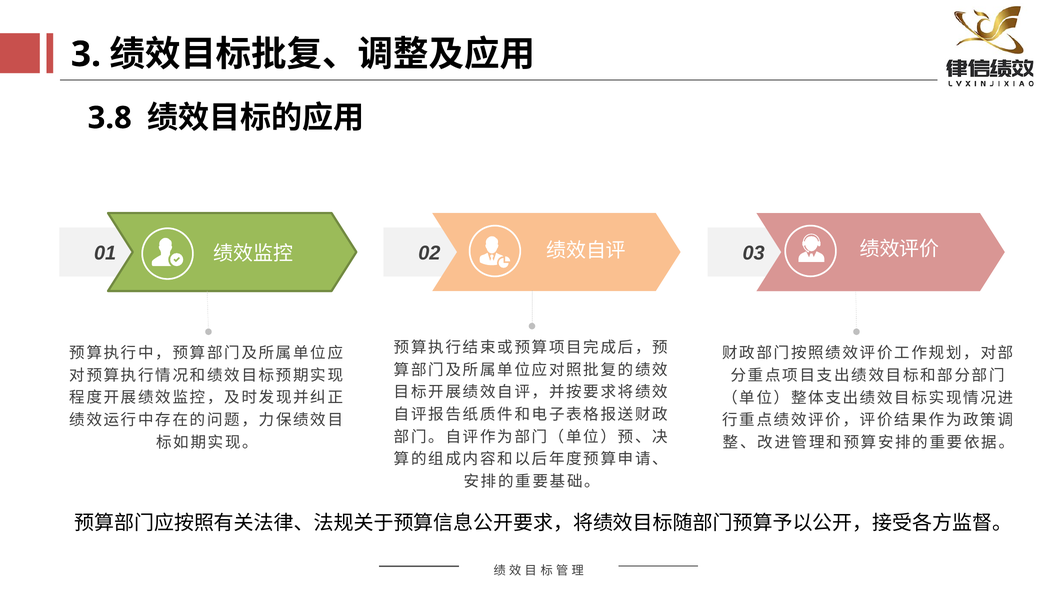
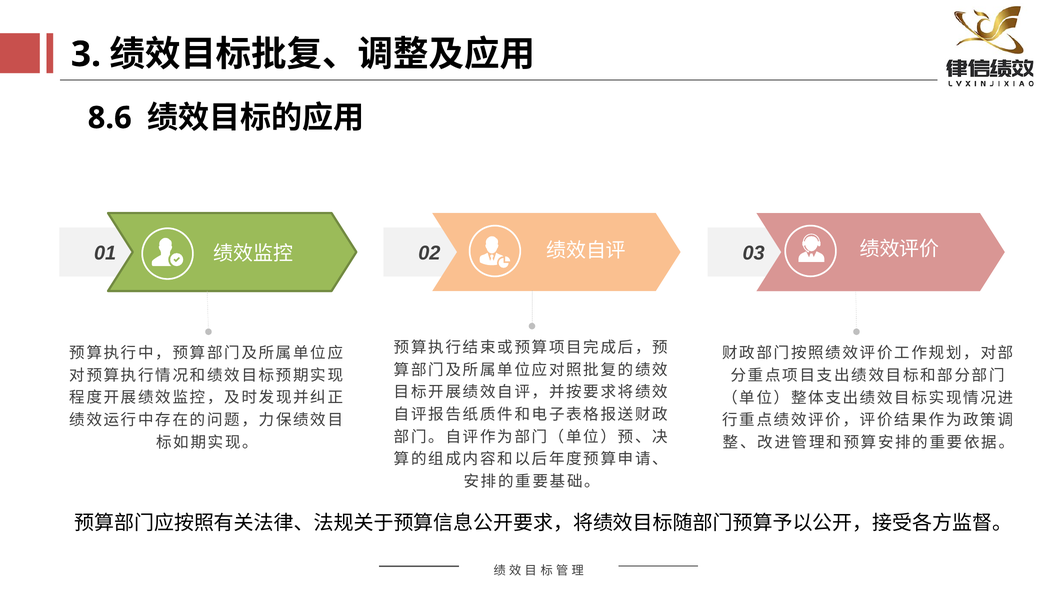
3.8: 3.8 -> 8.6 (110, 118)
